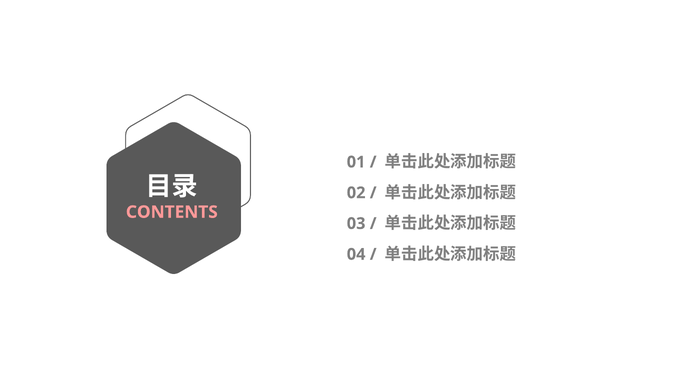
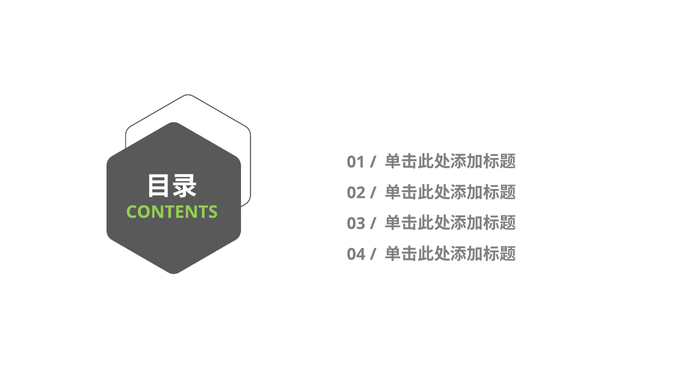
CONTENTS colour: pink -> light green (172, 212)
